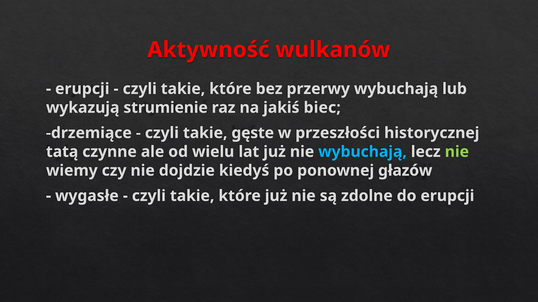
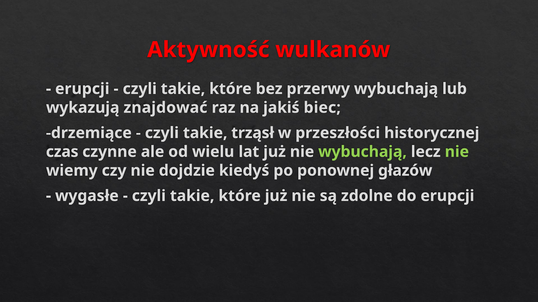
strumienie: strumienie -> znajdować (165, 108)
gęste: gęste -> trząsł (253, 133)
tatą: tatą -> czas (62, 152)
wybuchają colour: light blue -> light green (363, 152)
